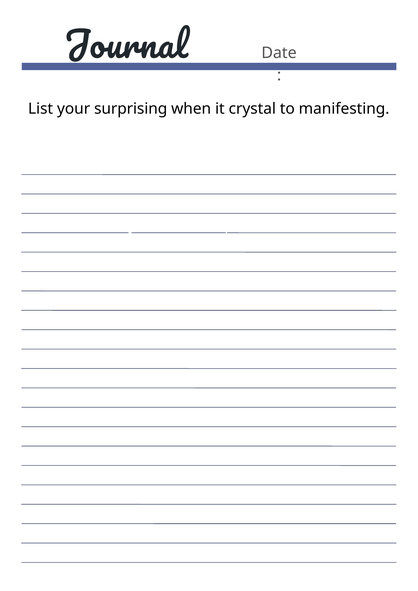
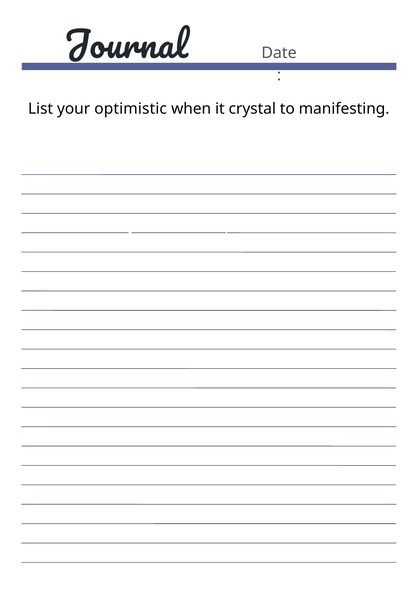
surprising: surprising -> optimistic (131, 109)
